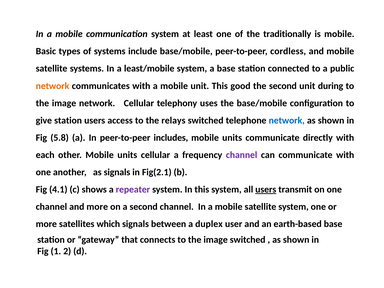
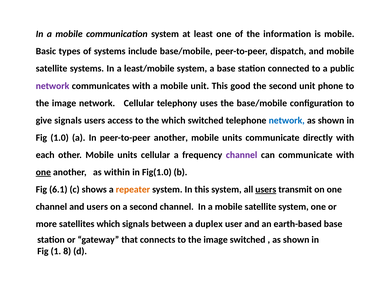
traditionally: traditionally -> information (287, 34)
cordless: cordless -> dispatch (288, 51)
network colour: orange -> purple (53, 86)
during: during -> phone (331, 86)
give station: station -> signals (68, 120)
the relays: relays -> which (173, 120)
5.8: 5.8 -> 1.0 (60, 138)
peer-to-peer includes: includes -> another (171, 138)
one underline: none -> present (43, 172)
as signals: signals -> within (117, 172)
Fig(2.1: Fig(2.1 -> Fig(1.0 (157, 172)
4.1: 4.1 -> 6.1 (58, 190)
repeater colour: purple -> orange (133, 190)
and more: more -> users (97, 207)
2: 2 -> 8 (67, 251)
